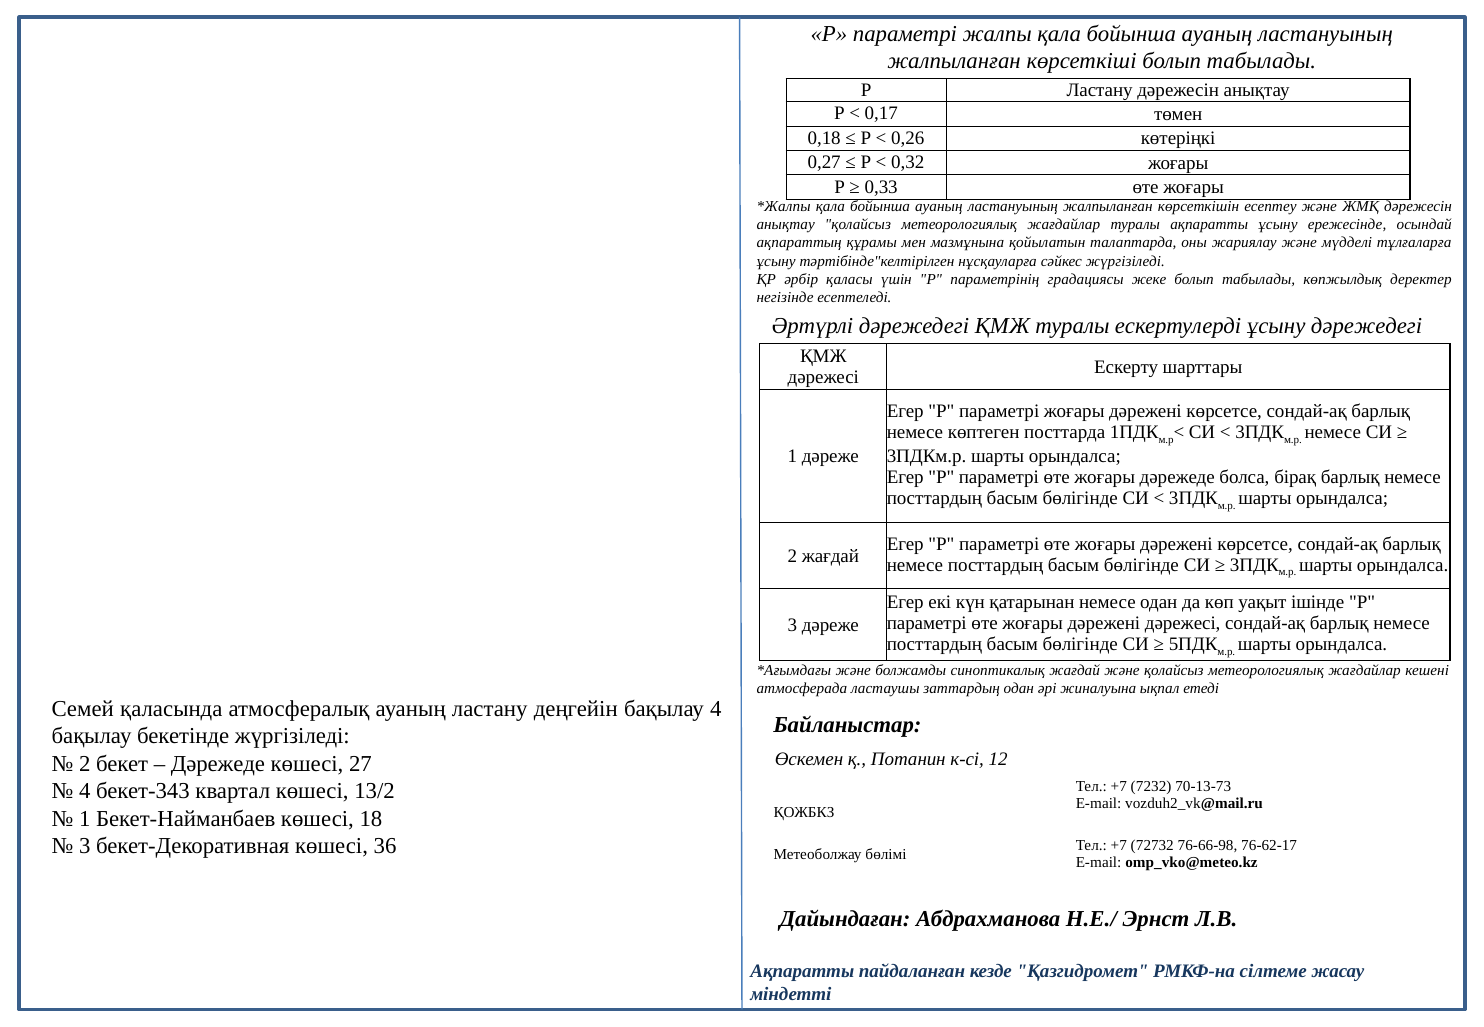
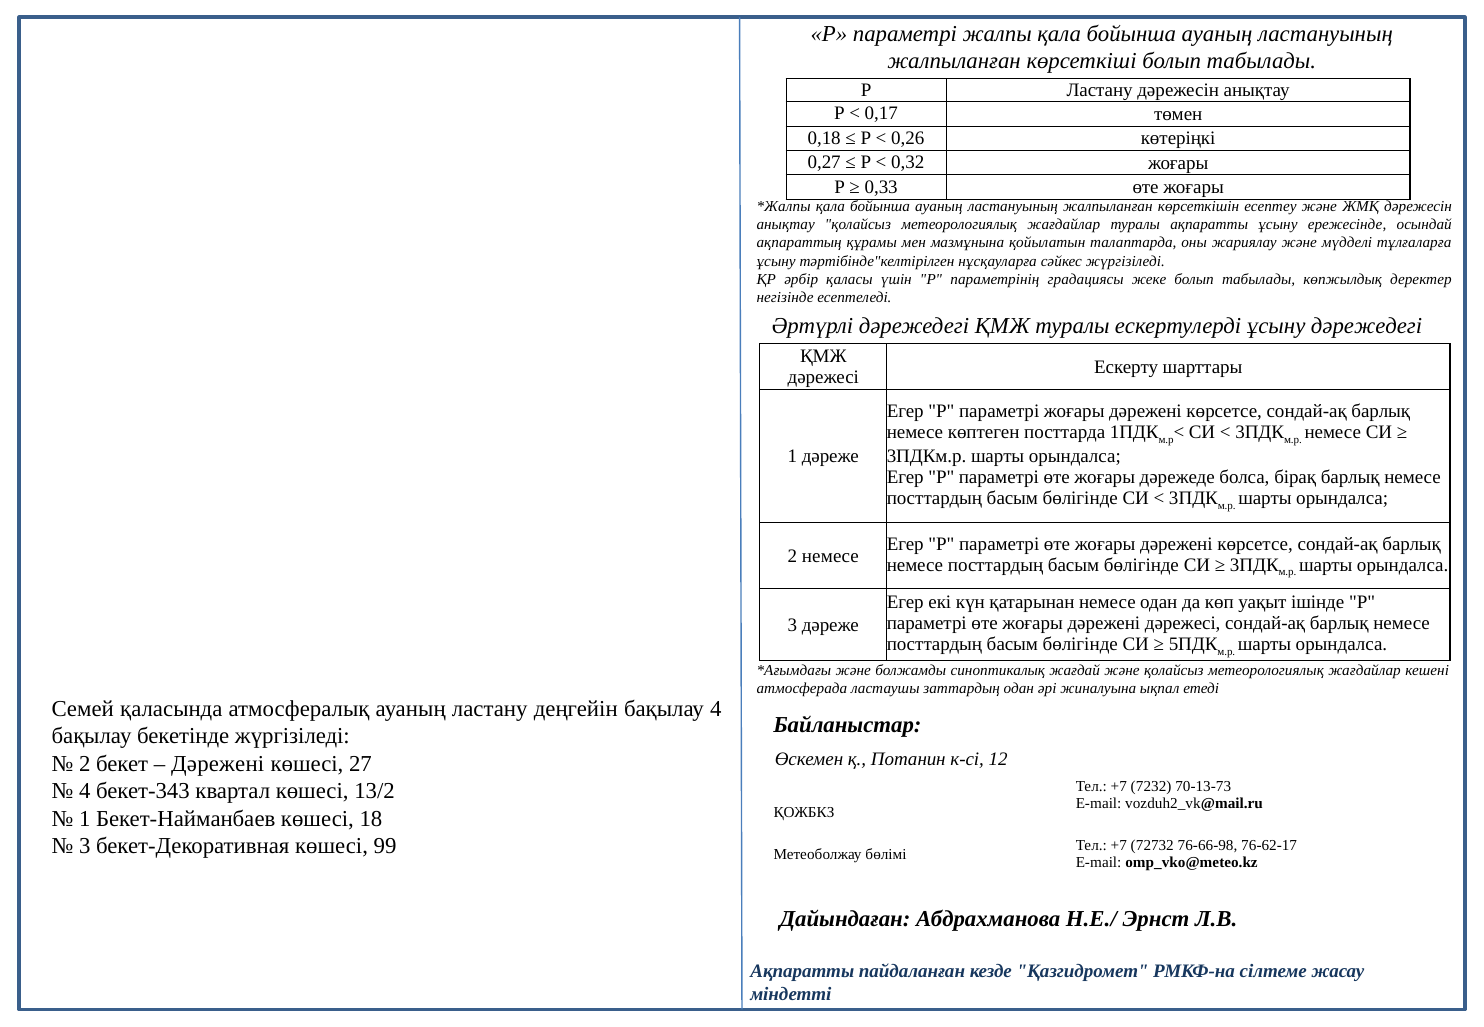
2 жағдай: жағдай -> немесе (830, 556)
Дәрежеде: Дәрежеде -> Дәрежені (218, 764)
36: 36 -> 99 (385, 846)
